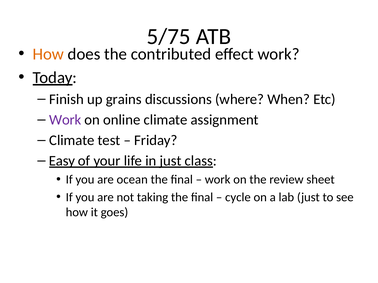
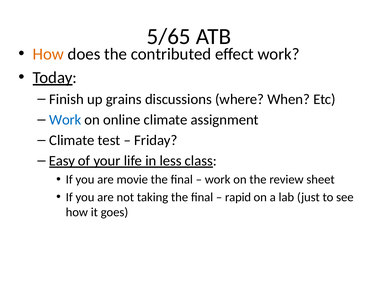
5/75: 5/75 -> 5/65 (169, 37)
Work colour: purple -> blue (65, 120)
in just: just -> less (171, 161)
ocean: ocean -> movie (132, 180)
cycle: cycle -> rapid (238, 198)
